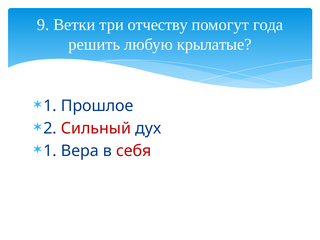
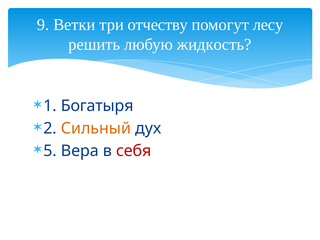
года: года -> лесу (268, 25)
крылатые: крылатые -> жидкость (214, 44)
Прошлое: Прошлое -> Богатыря (97, 106)
Сильный colour: red -> orange (96, 128)
1: 1 -> 5 (50, 151)
